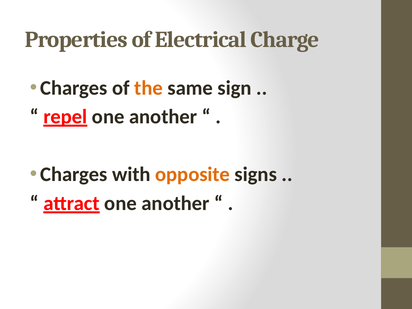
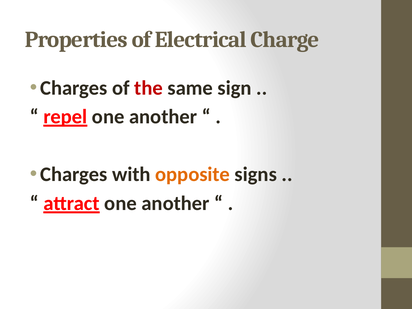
the colour: orange -> red (149, 88)
